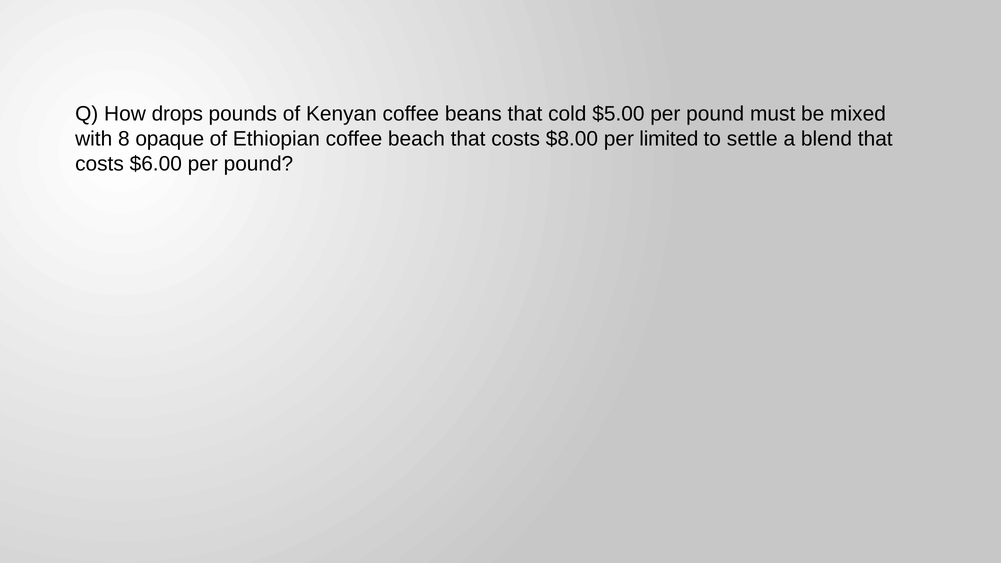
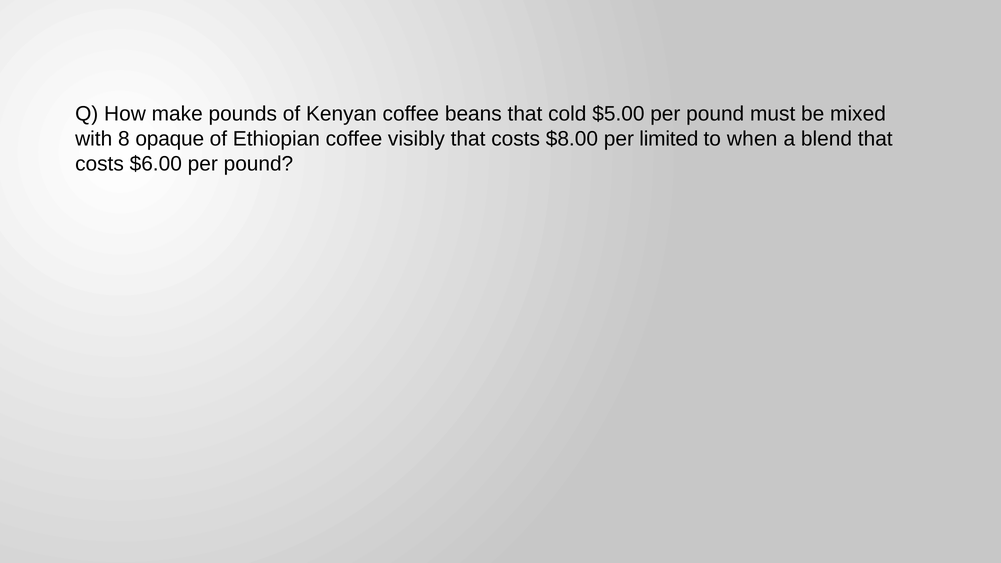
drops: drops -> make (177, 114)
beach: beach -> visibly (416, 139)
settle: settle -> when (752, 139)
